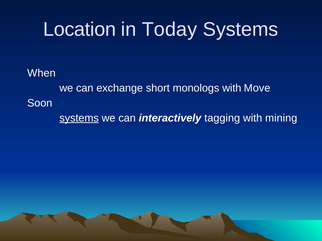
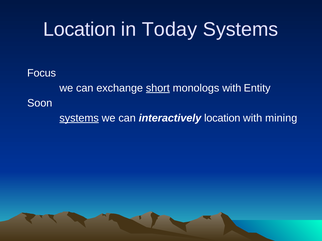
When: When -> Focus (42, 73)
short underline: none -> present (158, 88)
Move: Move -> Entity (257, 88)
interactively tagging: tagging -> location (222, 118)
